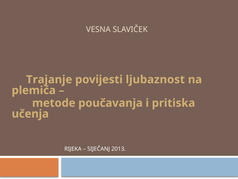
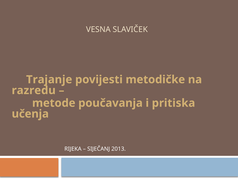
ljubaznost: ljubaznost -> metodičke (155, 79)
plemića: plemića -> razredu (34, 90)
